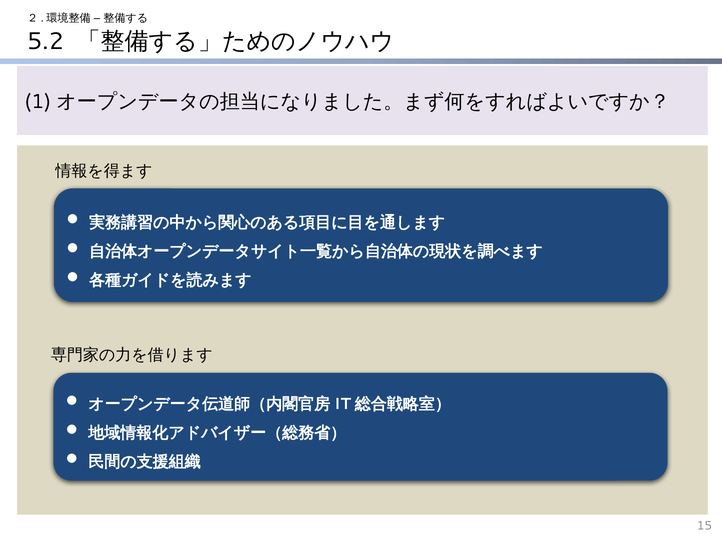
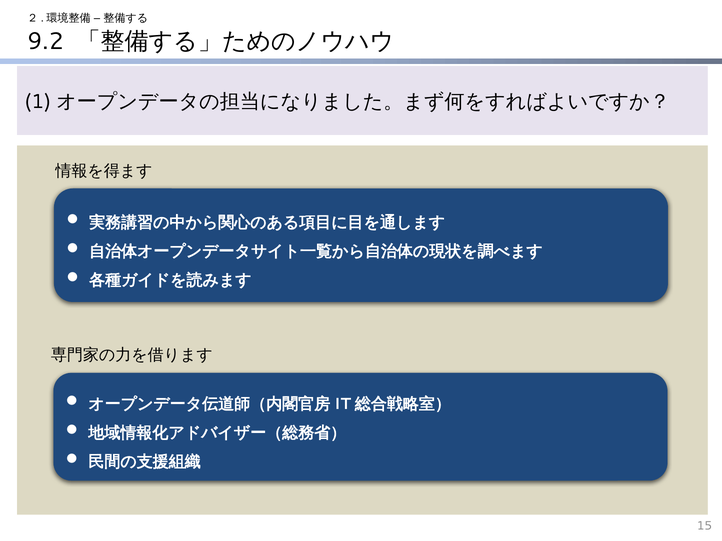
5.2: 5.2 -> 9.2 (46, 41)
